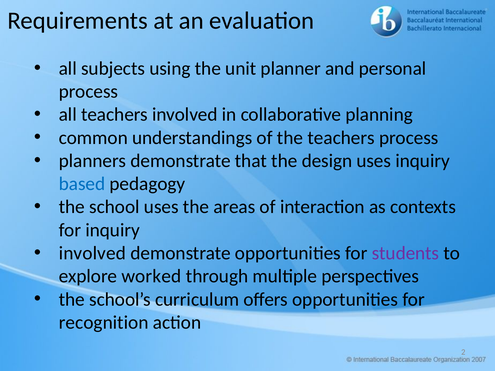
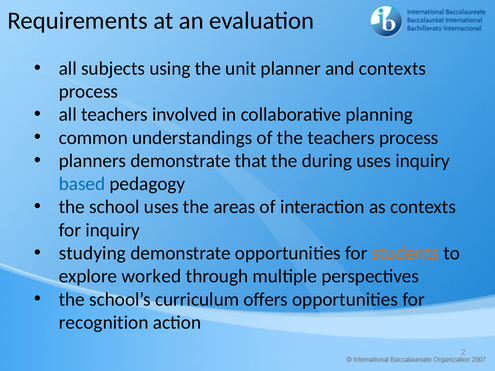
and personal: personal -> contexts (392, 68)
design: design -> during (327, 161)
involved: involved -> studying (92, 253)
students colour: purple -> orange (405, 253)
